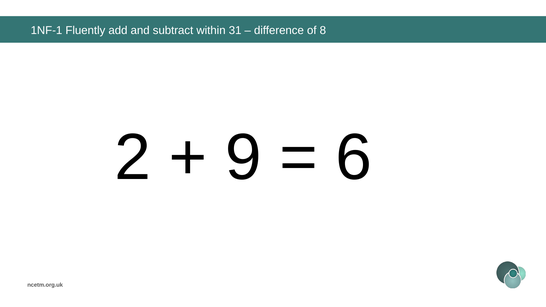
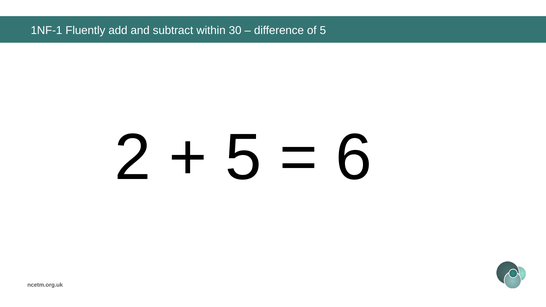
31: 31 -> 30 (235, 30)
of 8: 8 -> 5 (323, 30)
9: 9 -> 5 (243, 158)
